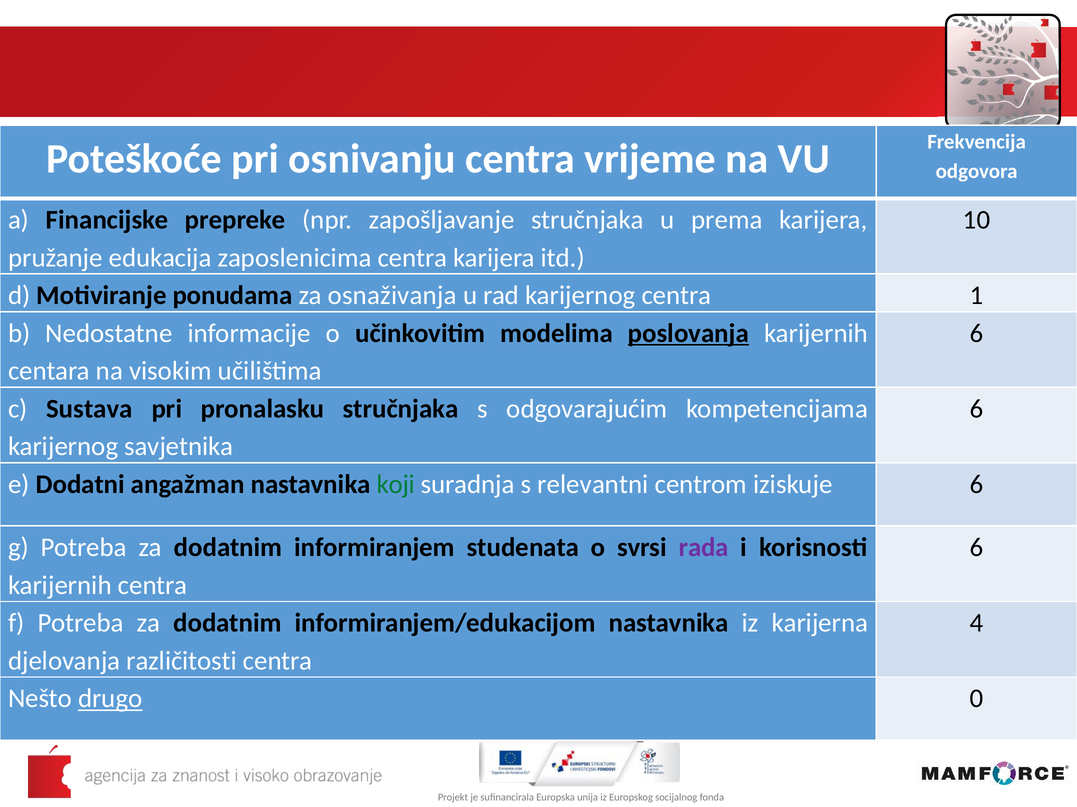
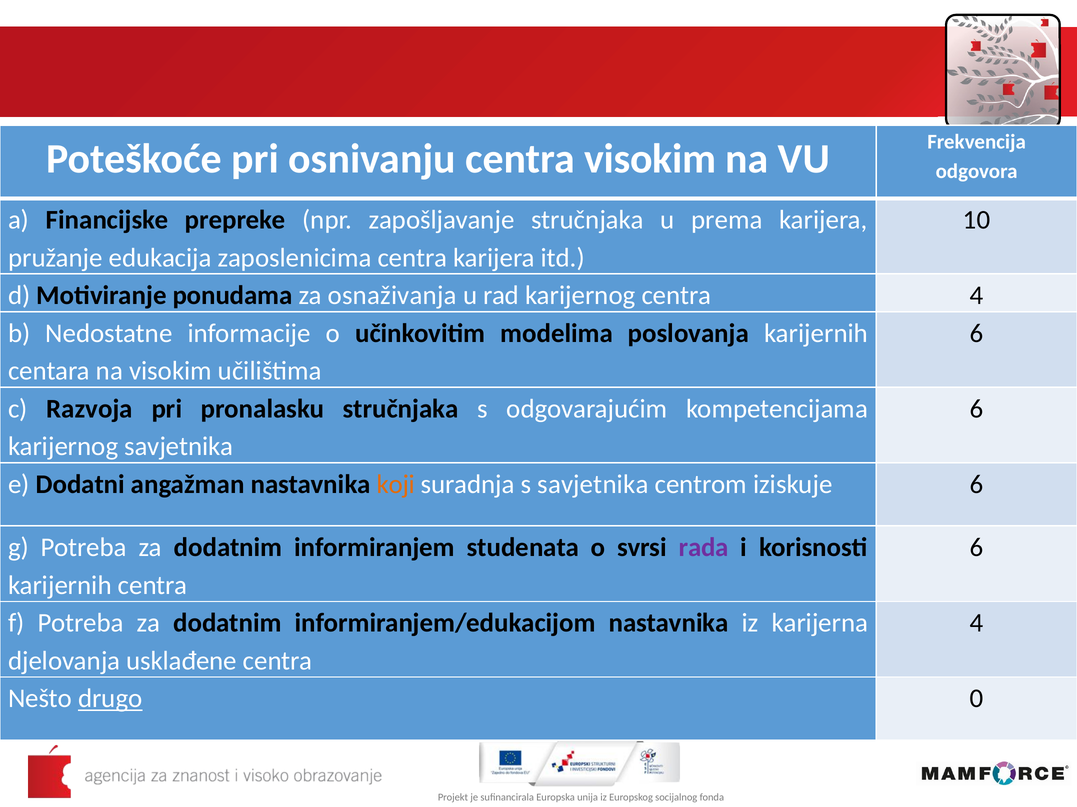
centra vrijeme: vrijeme -> visokim (650, 159)
karijernog centra 1: 1 -> 4 (977, 296)
poslovanja underline: present -> none (688, 334)
Sustava: Sustava -> Razvoja (89, 409)
koji colour: green -> orange (396, 485)
s relevantni: relevantni -> savjetnika (593, 485)
različitosti: različitosti -> usklađene (182, 661)
